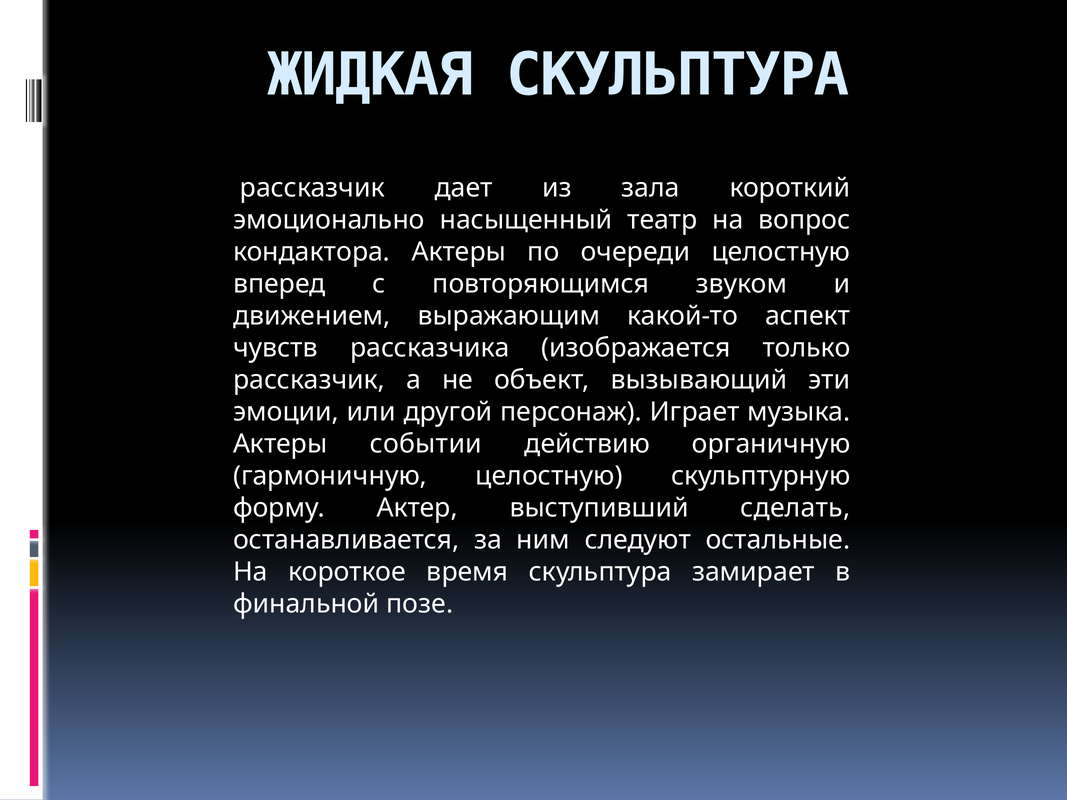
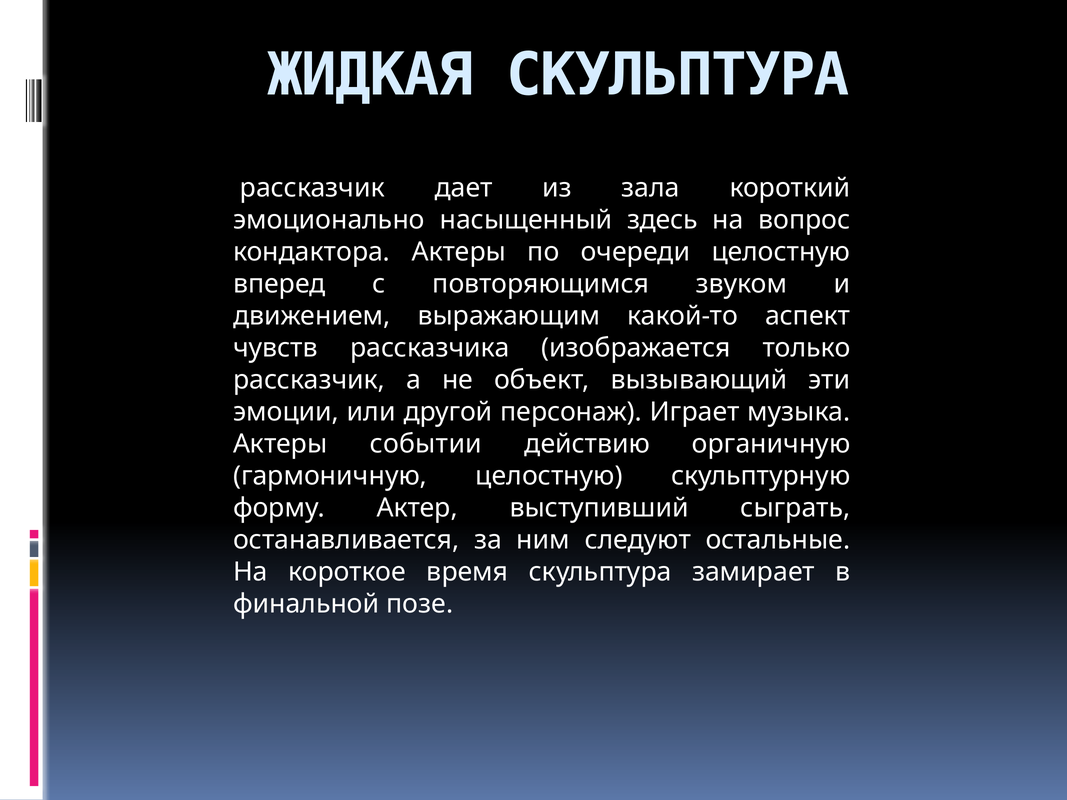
театр: театр -> здесь (662, 220)
сделать: сделать -> сыграть (795, 508)
